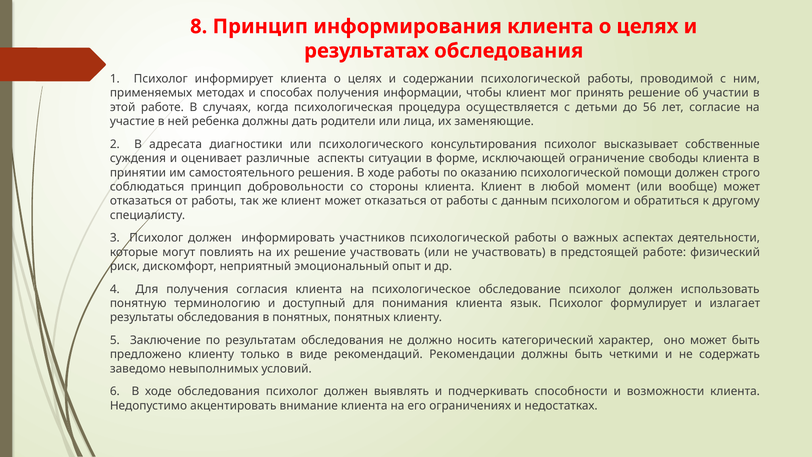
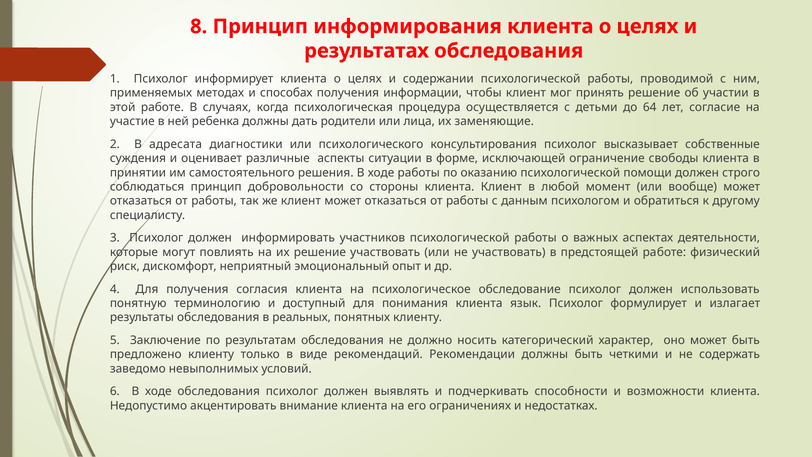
56: 56 -> 64 (650, 107)
в понятных: понятных -> реальных (302, 317)
